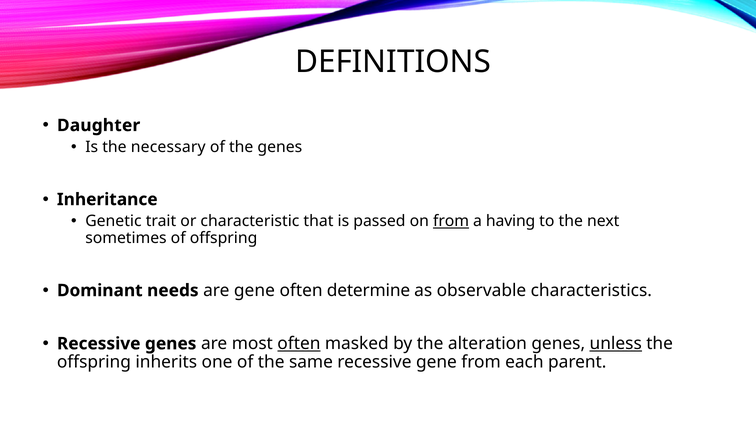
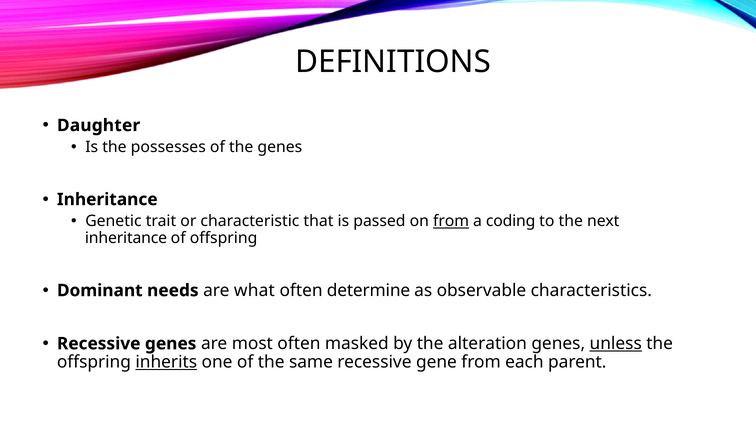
necessary: necessary -> possesses (168, 147)
having: having -> coding (511, 221)
sometimes: sometimes -> inheritance (126, 238)
are gene: gene -> what (254, 291)
often underline: present -> none (299, 344)
inherits underline: none -> present (166, 362)
